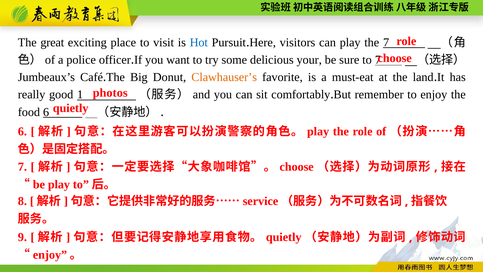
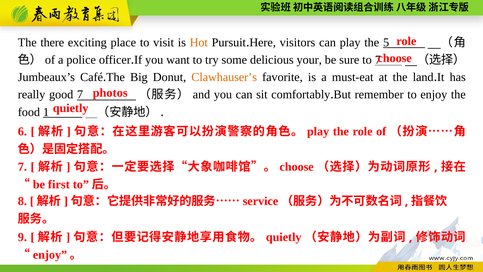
great: great -> there (52, 42)
Hot colour: blue -> orange (199, 42)
the 7: 7 -> 5 (386, 42)
good 1: 1 -> 7 (80, 95)
food 6: 6 -> 1 (46, 112)
be play: play -> first (59, 184)
